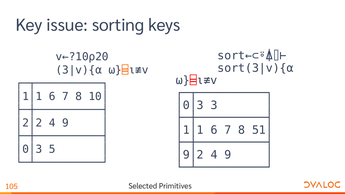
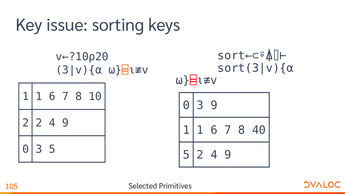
│0│3 3: 3 -> 9 (214, 105)
51│: 51│ -> 40│ (262, 130)
│9│2: │9│2 -> │5│2 (190, 155)
